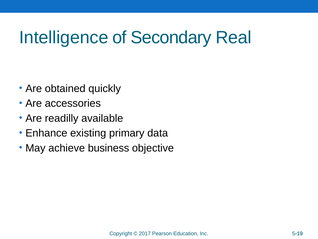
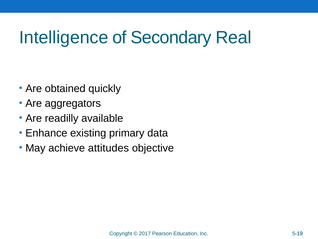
accessories: accessories -> aggregators (73, 103)
business: business -> attitudes (108, 148)
